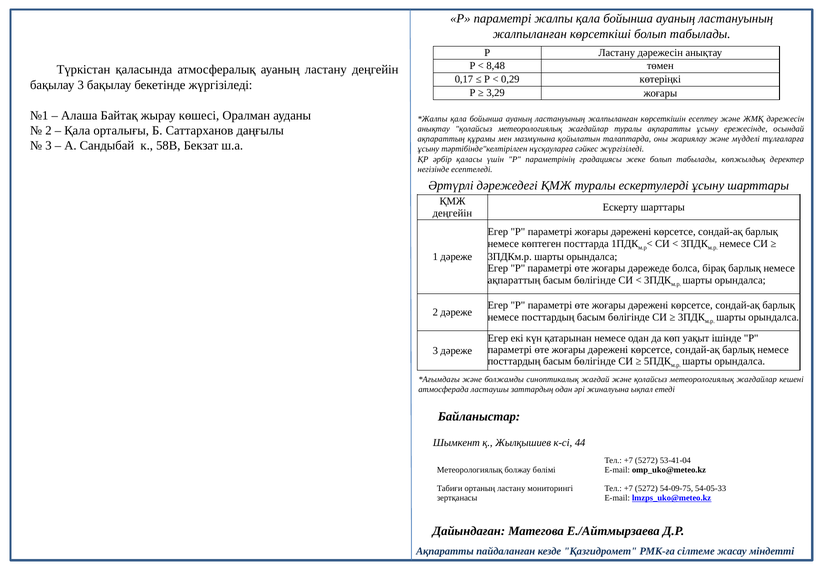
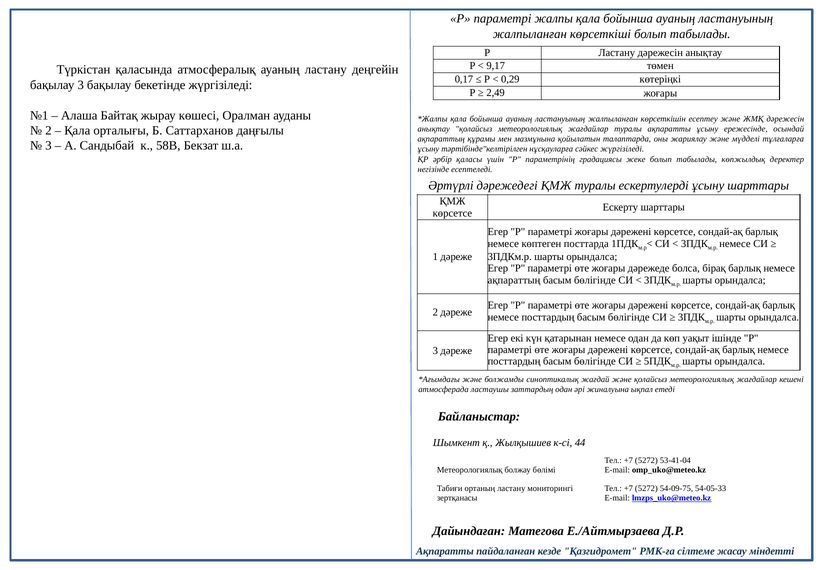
8,48: 8,48 -> 9,17 (496, 66)
3,29: 3,29 -> 2,49 (496, 93)
деңгейін: деңгейін -> көрсетсе (452, 213)
